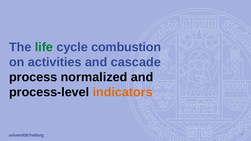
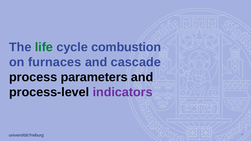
activities: activities -> furnaces (55, 62)
normalized: normalized -> parameters (94, 77)
indicators colour: orange -> purple (123, 92)
